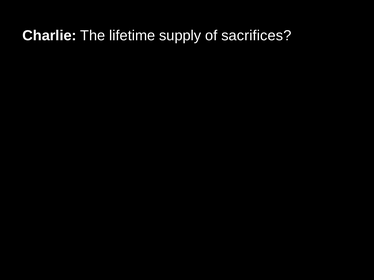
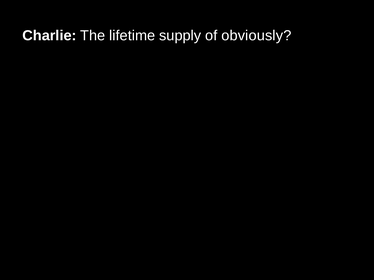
sacrifices: sacrifices -> obviously (256, 36)
